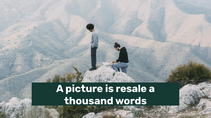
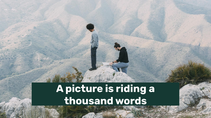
resale: resale -> riding (131, 89)
